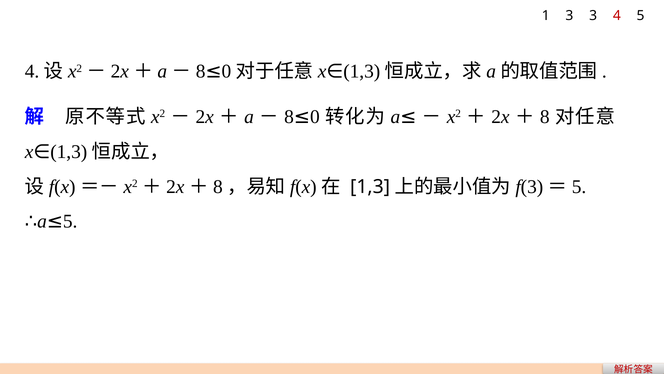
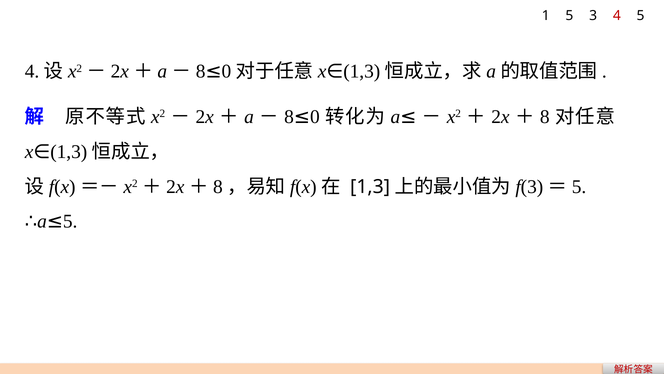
1 3: 3 -> 5 (569, 16)
